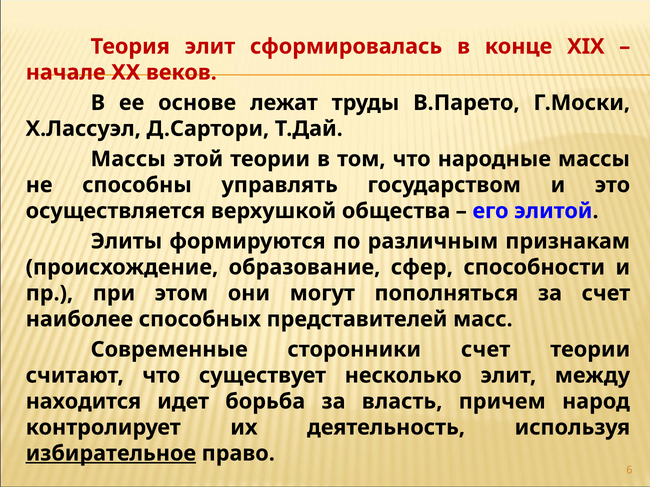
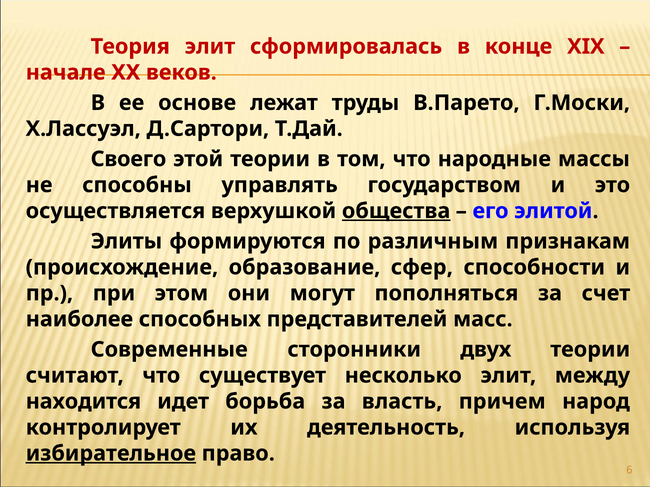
Массы: Массы -> Своего (128, 159)
общества underline: none -> present (396, 211)
сторонники счет: счет -> двух (486, 350)
